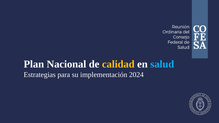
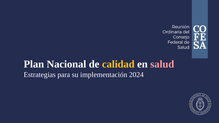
salud colour: light blue -> pink (162, 64)
